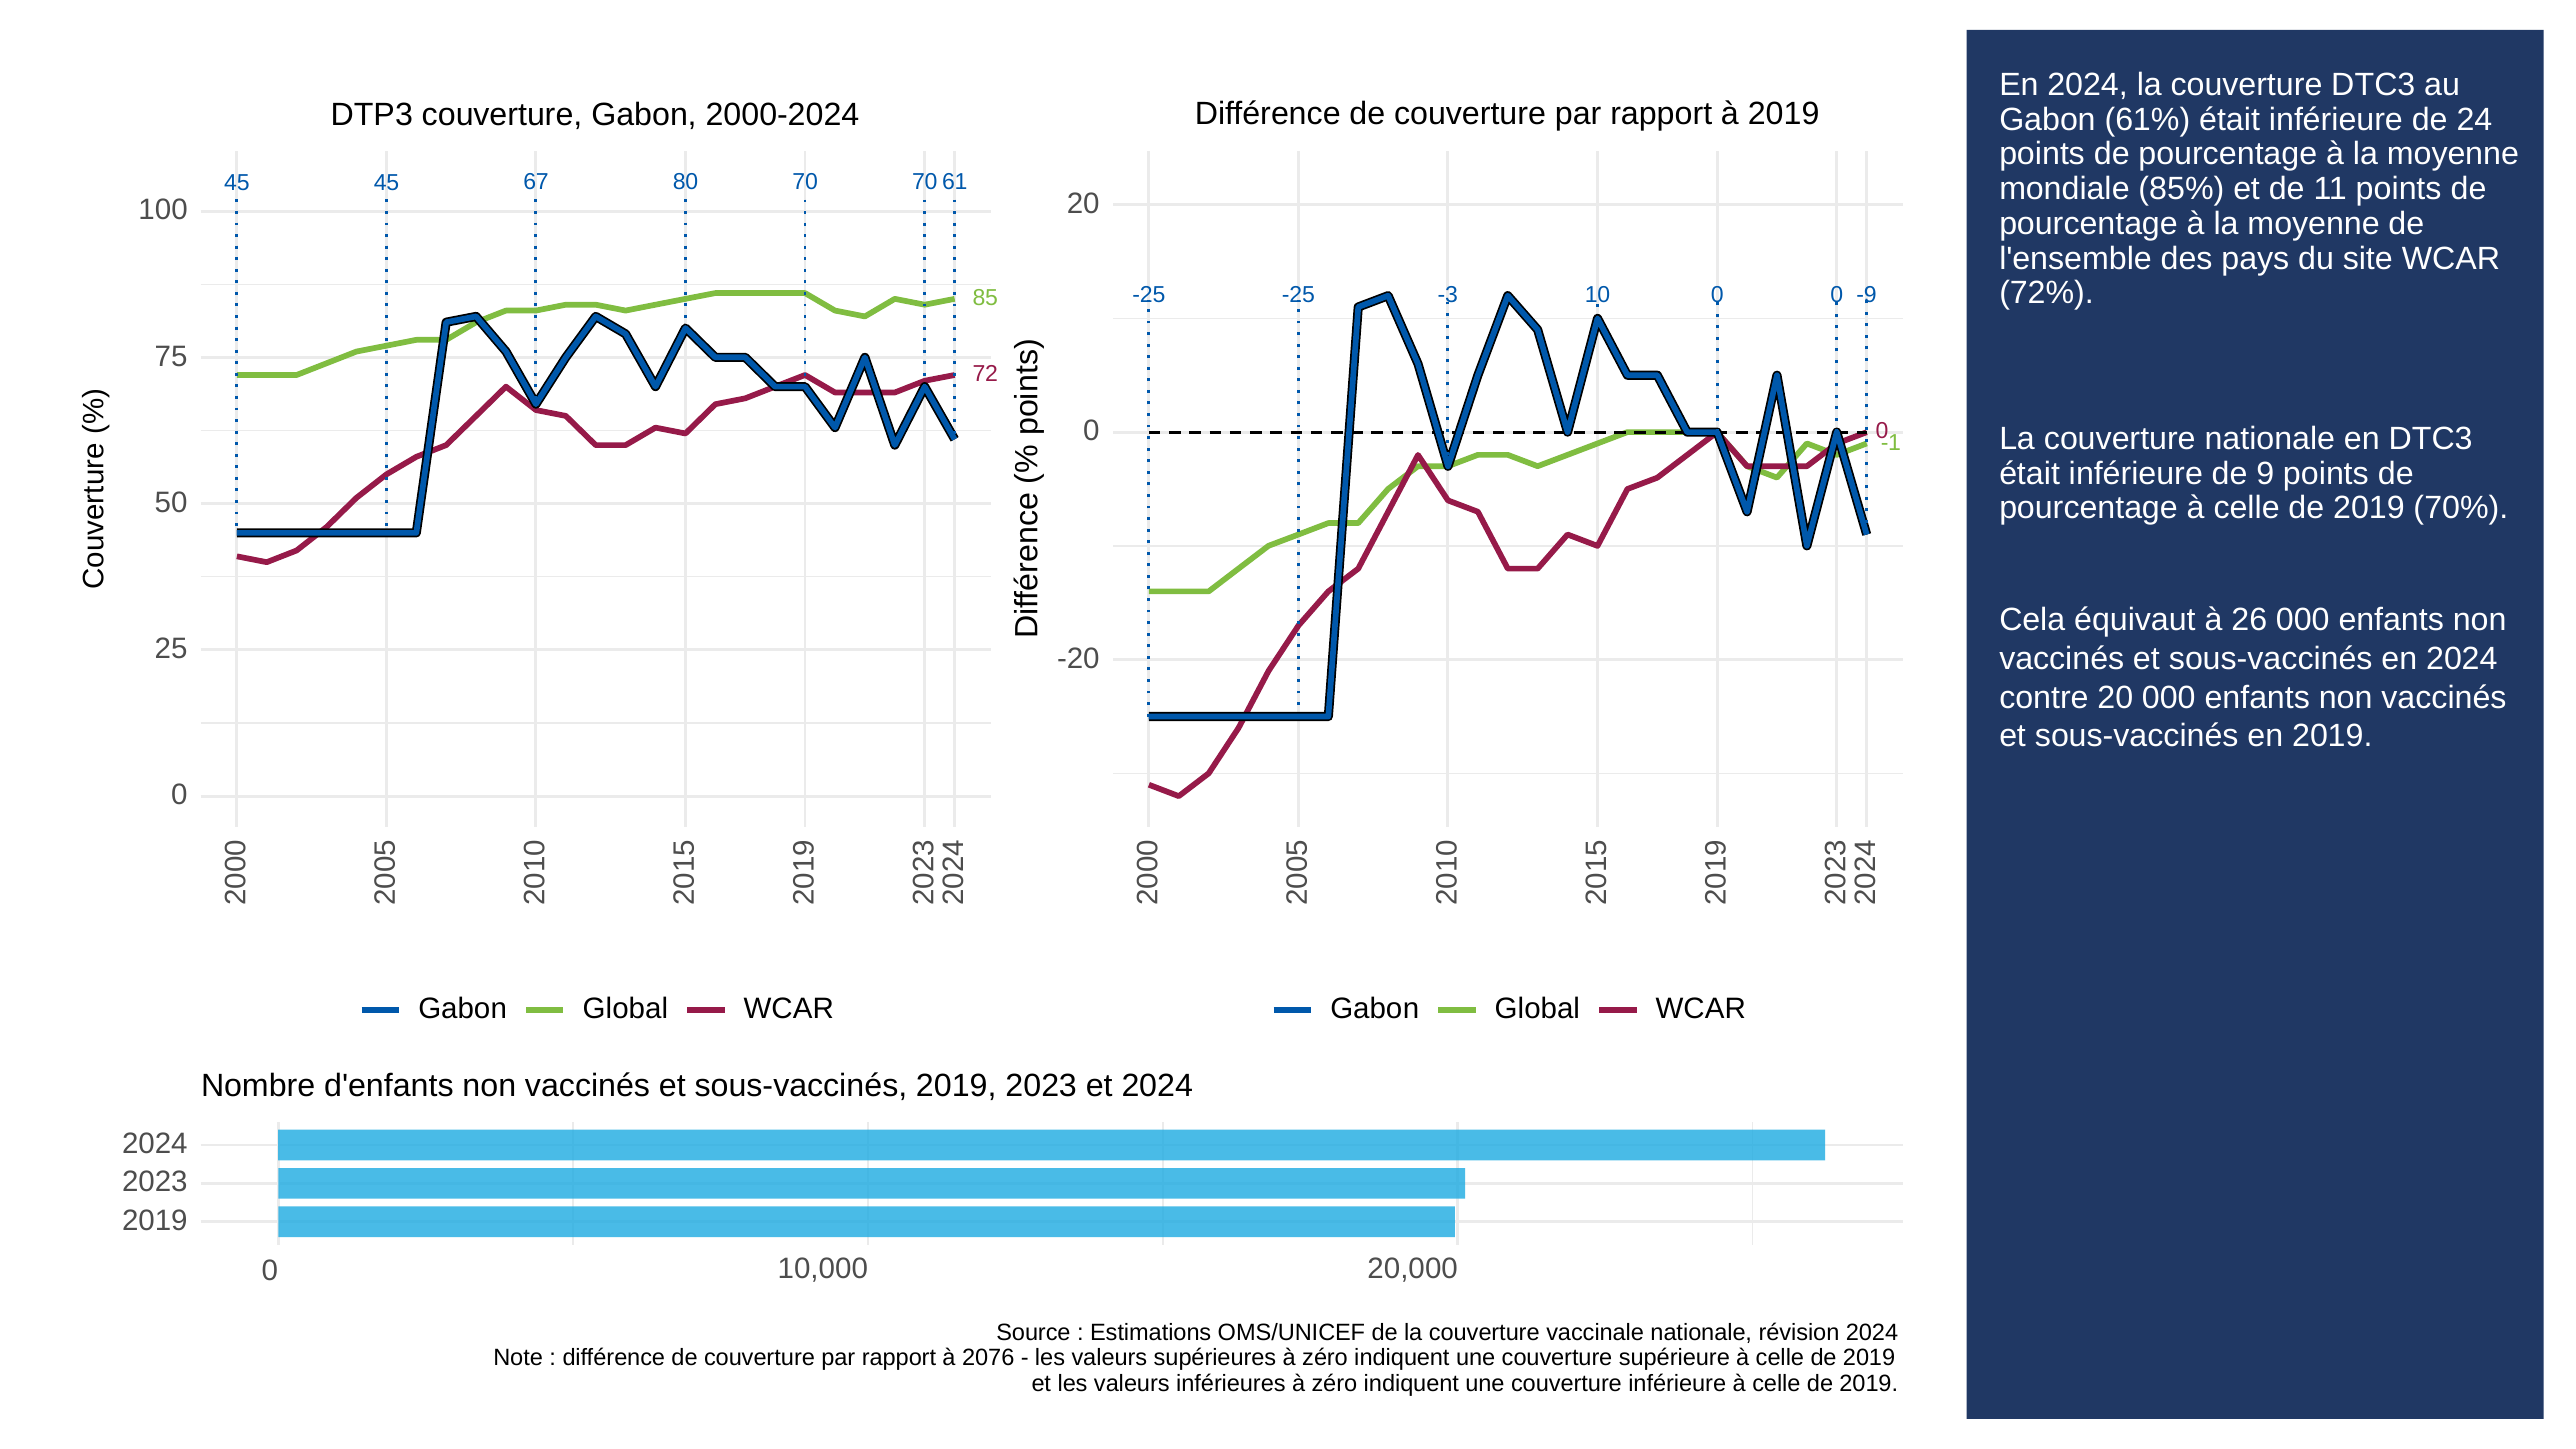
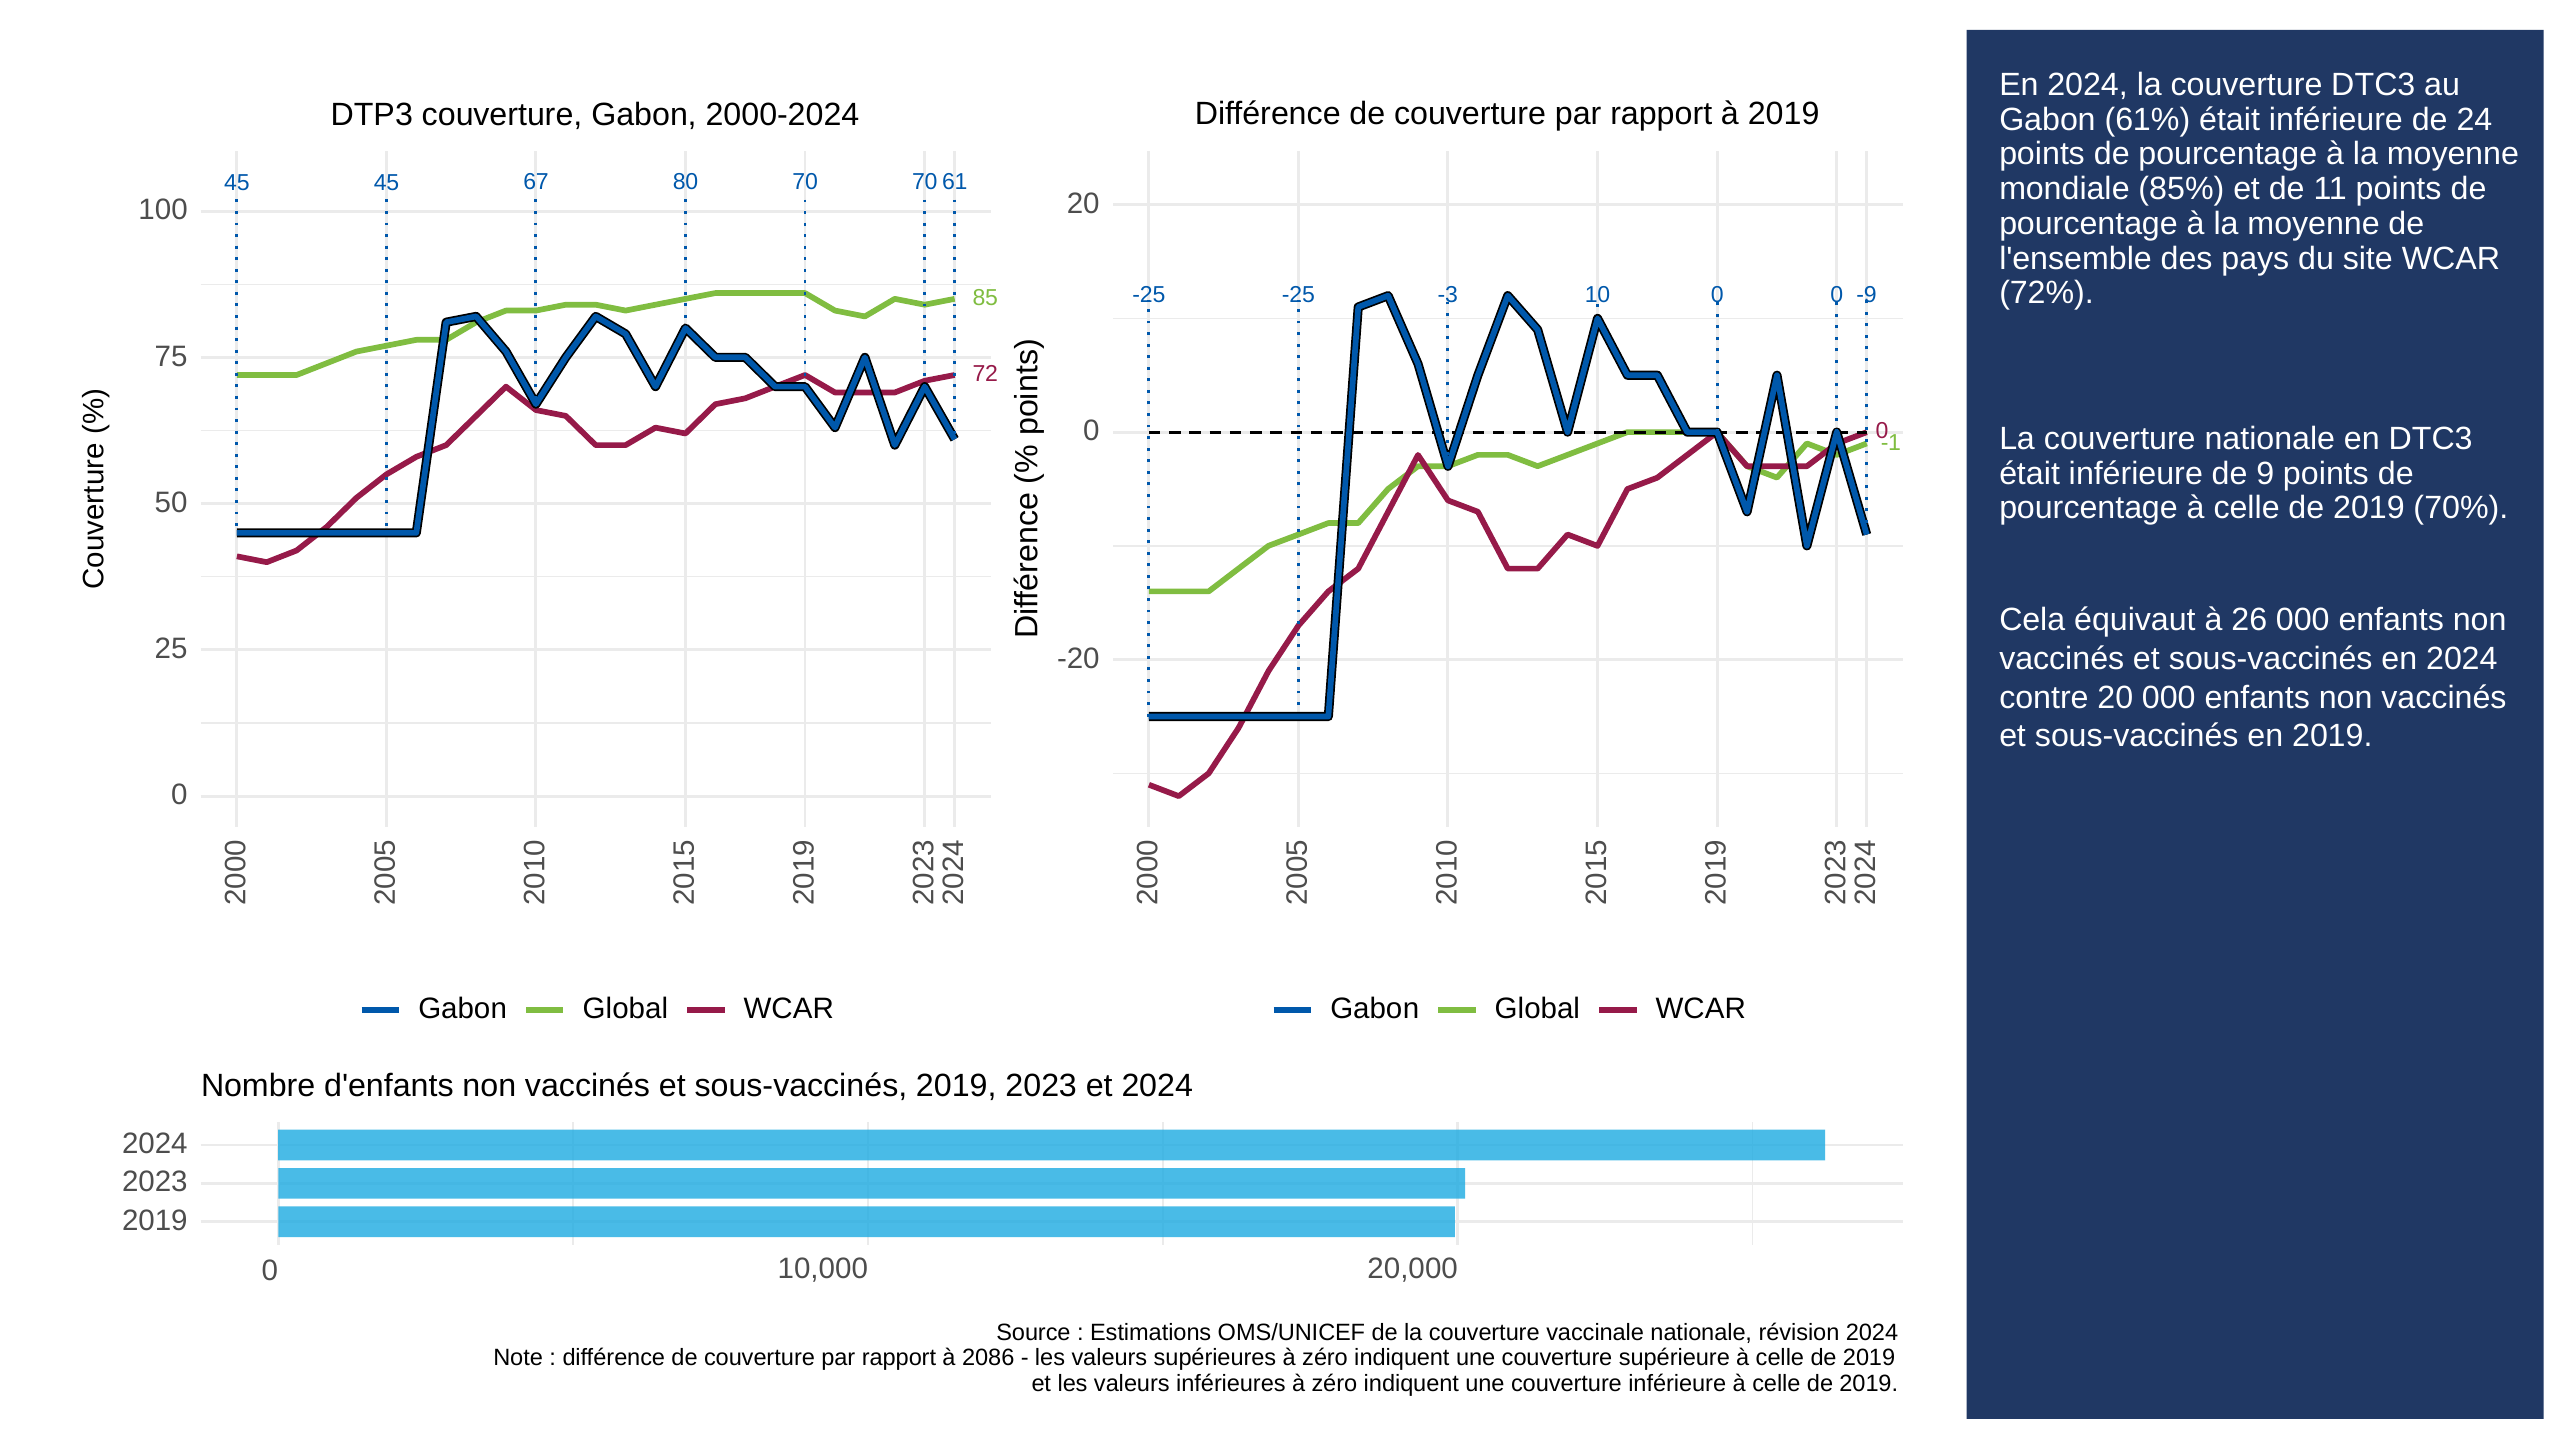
2076: 2076 -> 2086 (988, 1358)
